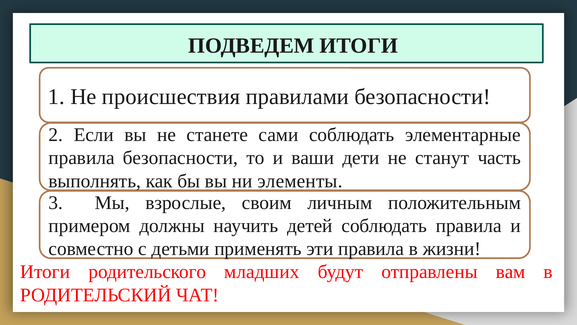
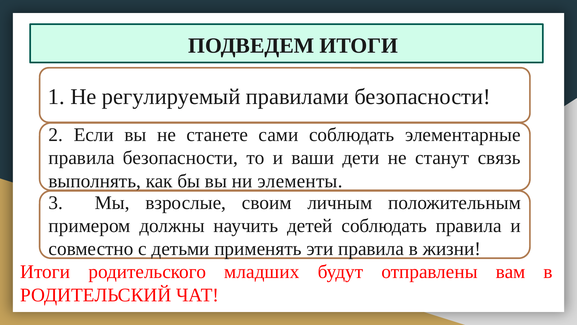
происшествия: происшествия -> регулируемый (171, 96)
часть: часть -> связь (499, 158)
